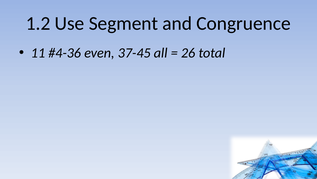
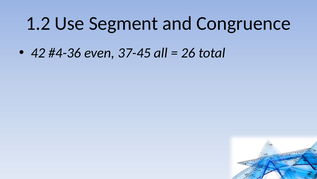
11: 11 -> 42 (38, 53)
